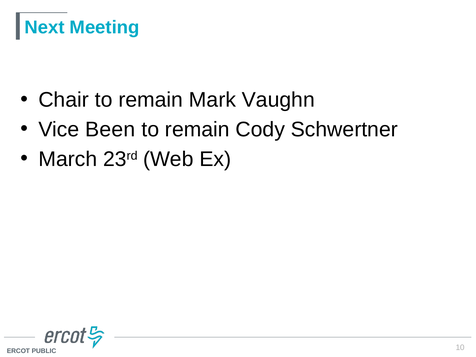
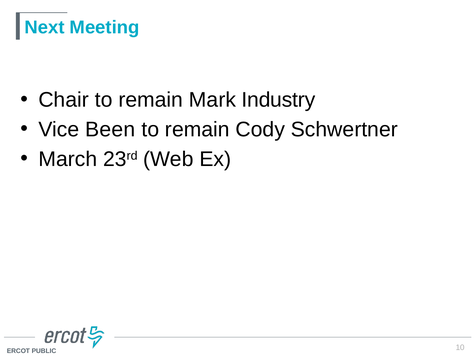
Vaughn: Vaughn -> Industry (278, 100)
